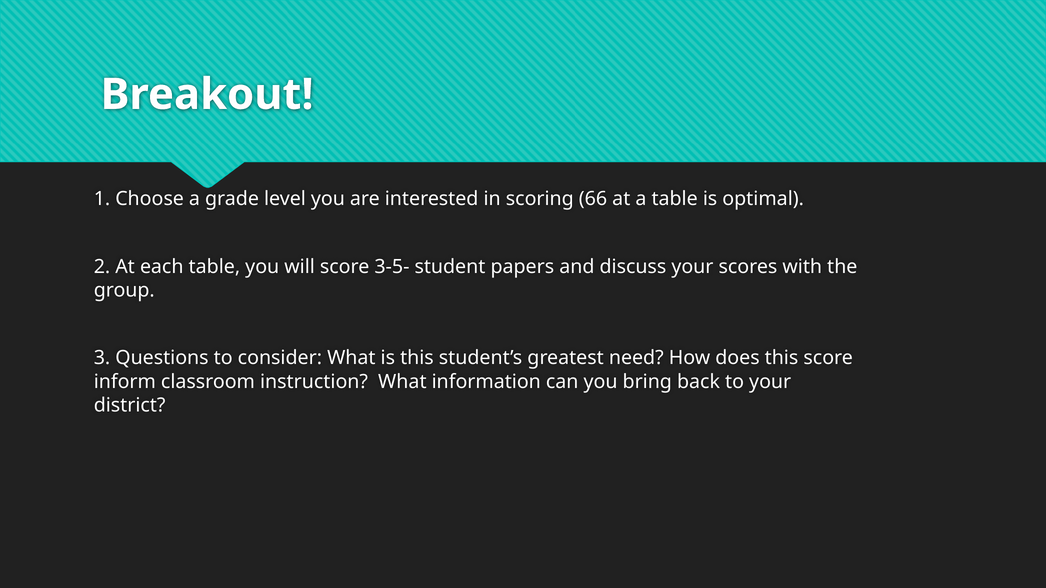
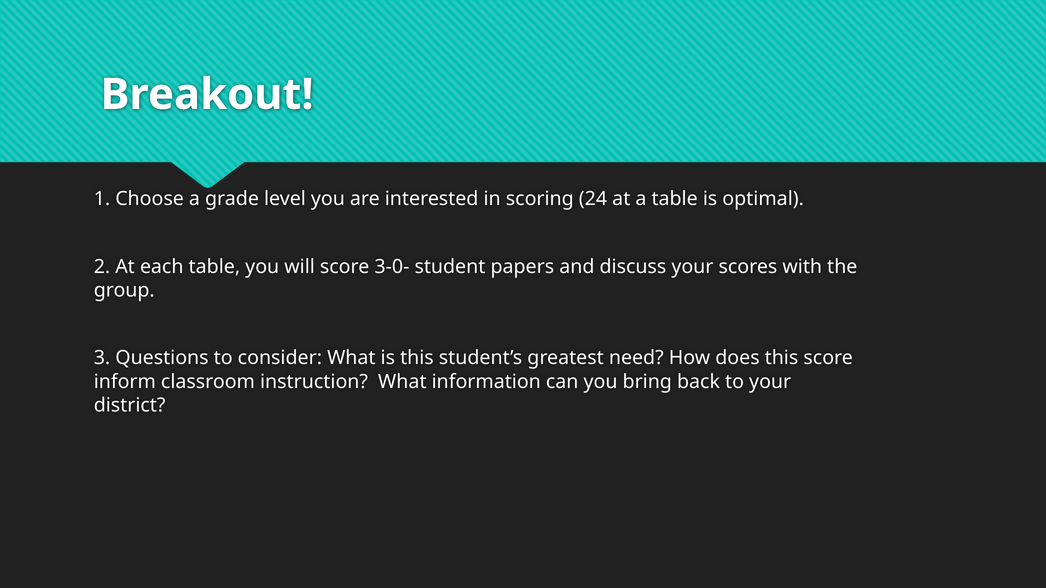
66: 66 -> 24 (593, 199)
3-5-: 3-5- -> 3-0- (392, 267)
